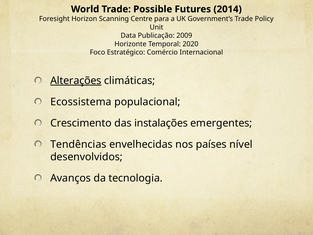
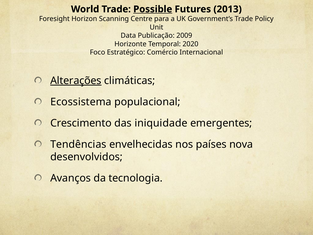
Possible underline: none -> present (153, 9)
2014: 2014 -> 2013 (228, 9)
instalações: instalações -> iniquidade (161, 123)
nível: nível -> nova (241, 144)
